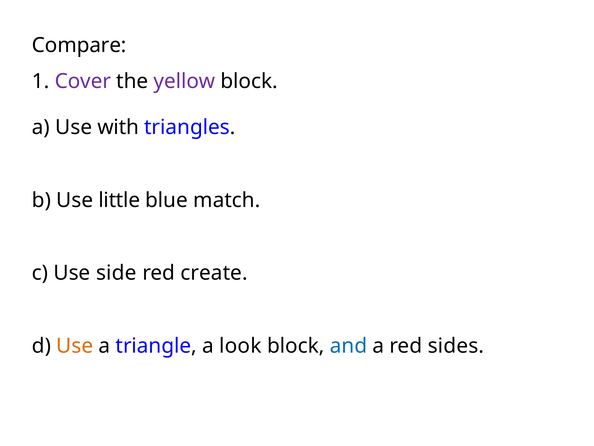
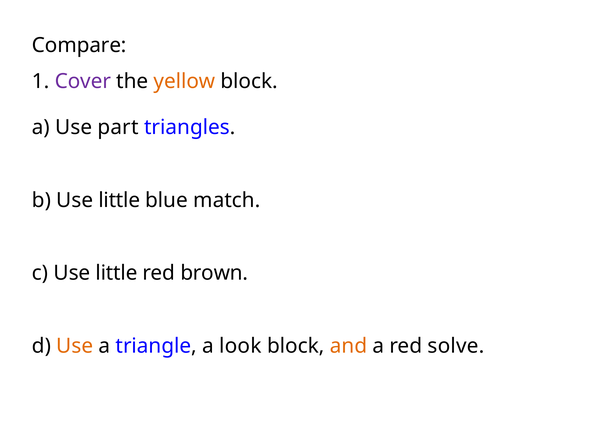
yellow colour: purple -> orange (184, 81)
with: with -> part (118, 127)
c Use side: side -> little (117, 273)
create: create -> brown (214, 273)
and colour: blue -> orange (348, 345)
sides: sides -> solve (456, 345)
